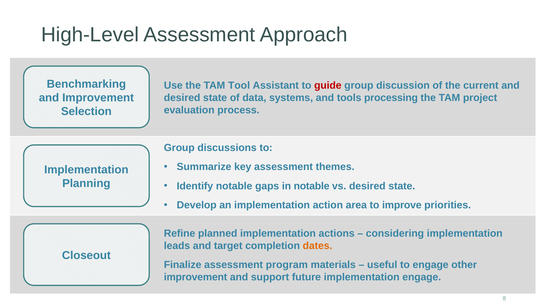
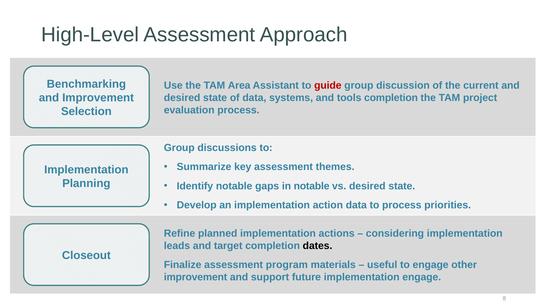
Tool: Tool -> Area (239, 85)
tools processing: processing -> completion (391, 98)
action area: area -> data (356, 205)
to improve: improve -> process (402, 205)
dates colour: orange -> black (318, 245)
